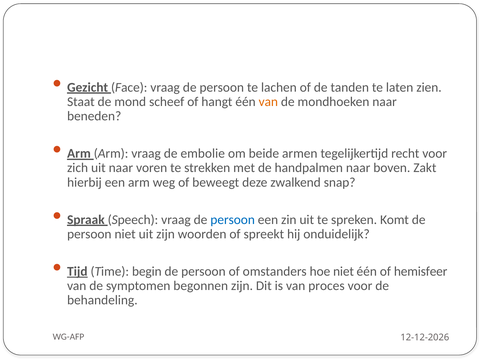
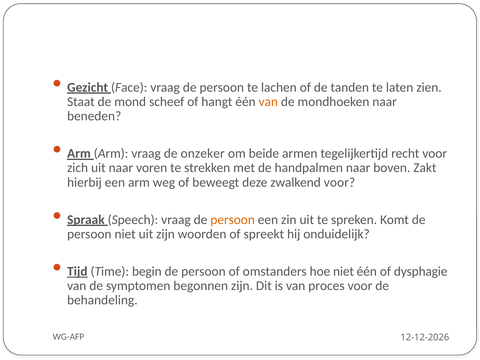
embolie: embolie -> onzeker (203, 153)
zwalkend snap: snap -> voor (340, 182)
persoon colour: blue -> orange (233, 220)
hemisfeer: hemisfeer -> dysphagie (421, 271)
